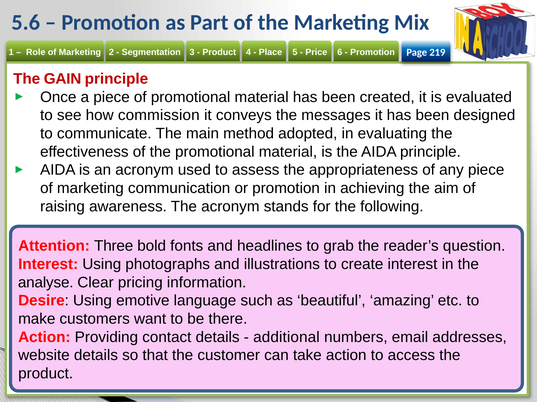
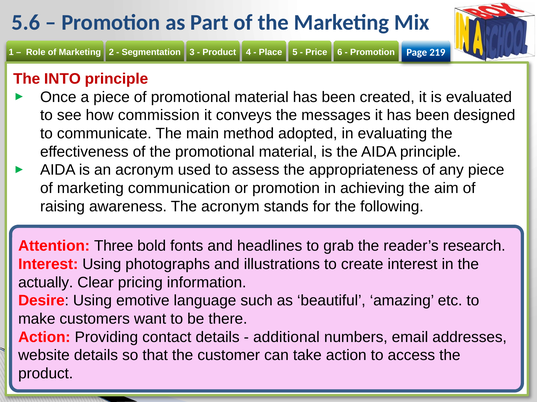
GAIN: GAIN -> INTO (62, 79)
question: question -> research (474, 246)
analyse: analyse -> actually (46, 283)
